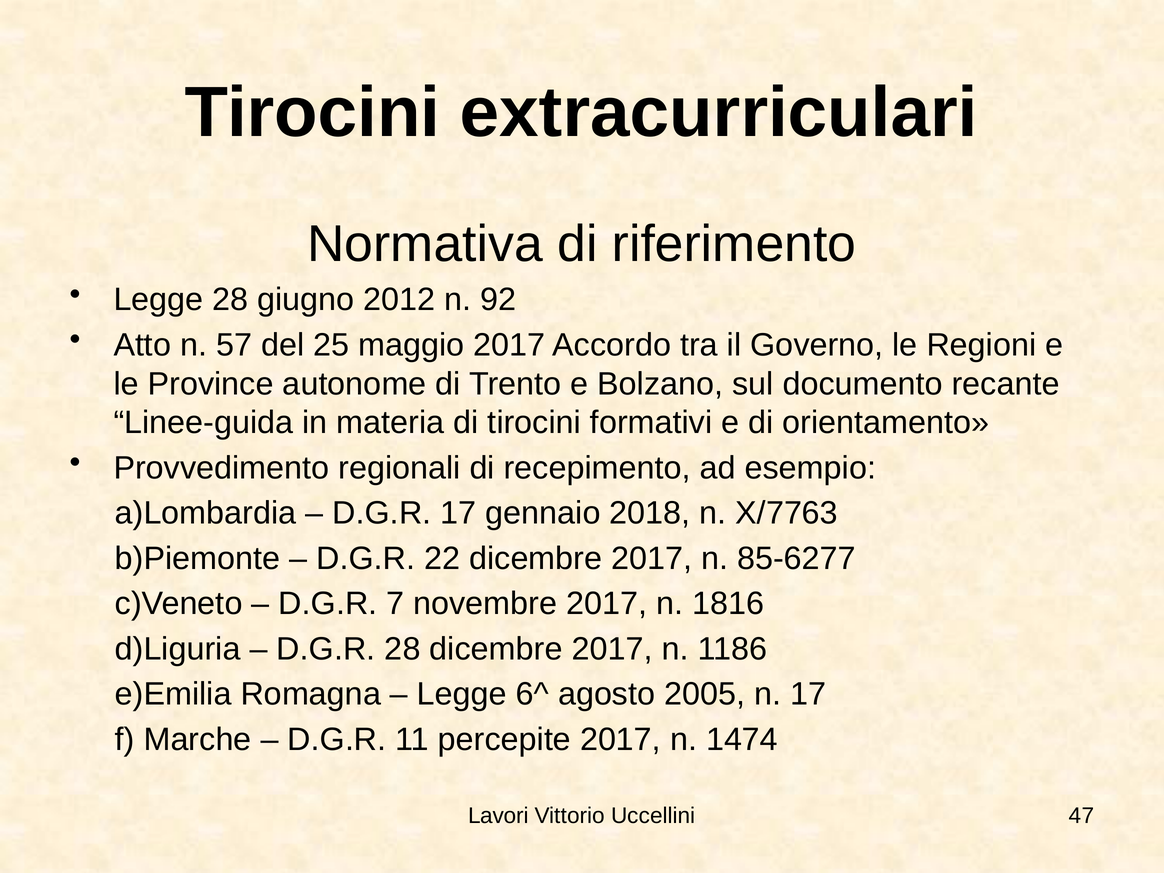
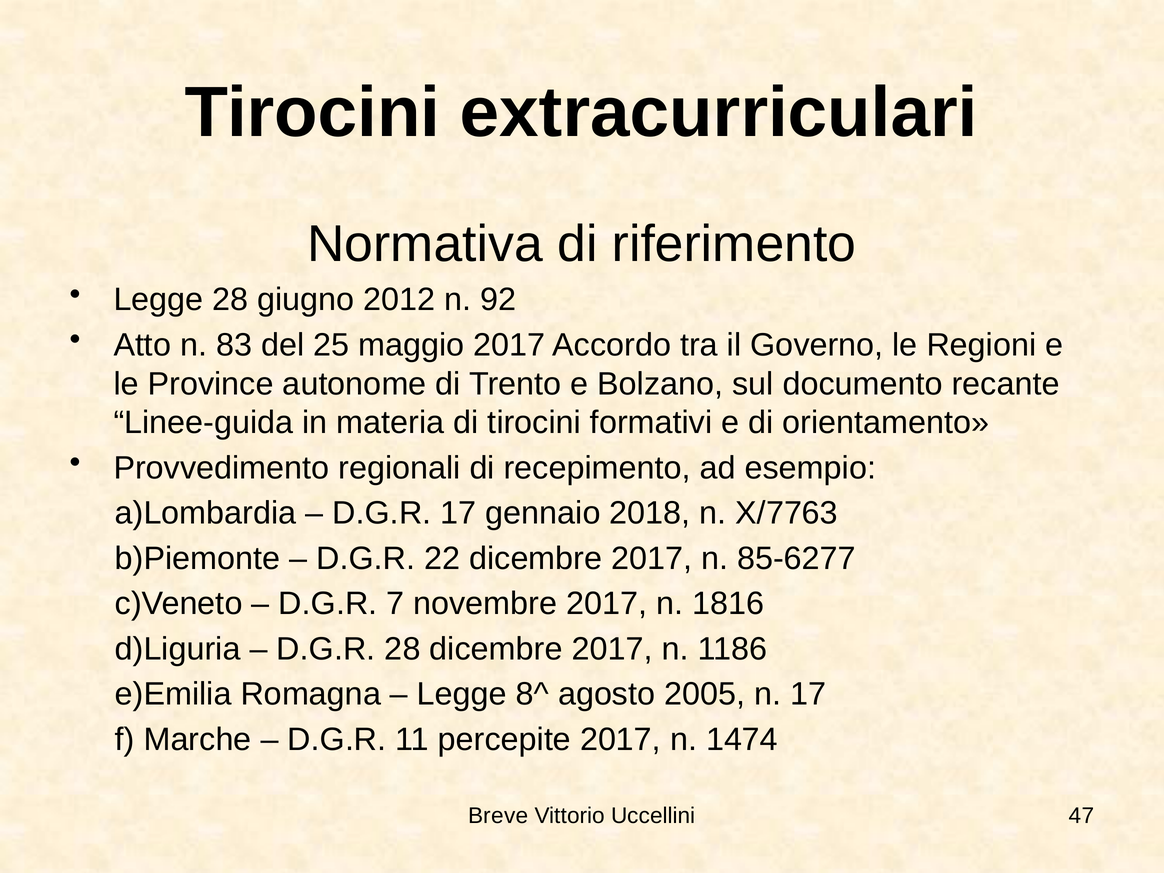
57: 57 -> 83 (234, 345)
6^: 6^ -> 8^ (532, 694)
Lavori: Lavori -> Breve (498, 816)
